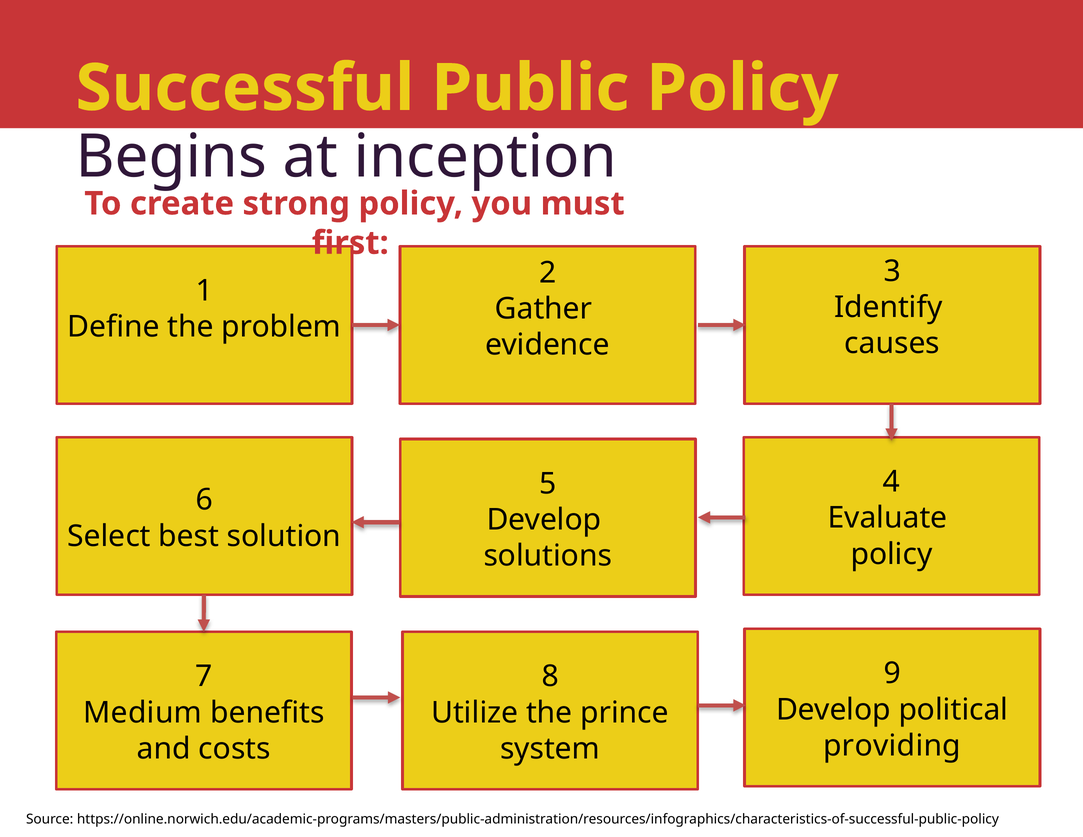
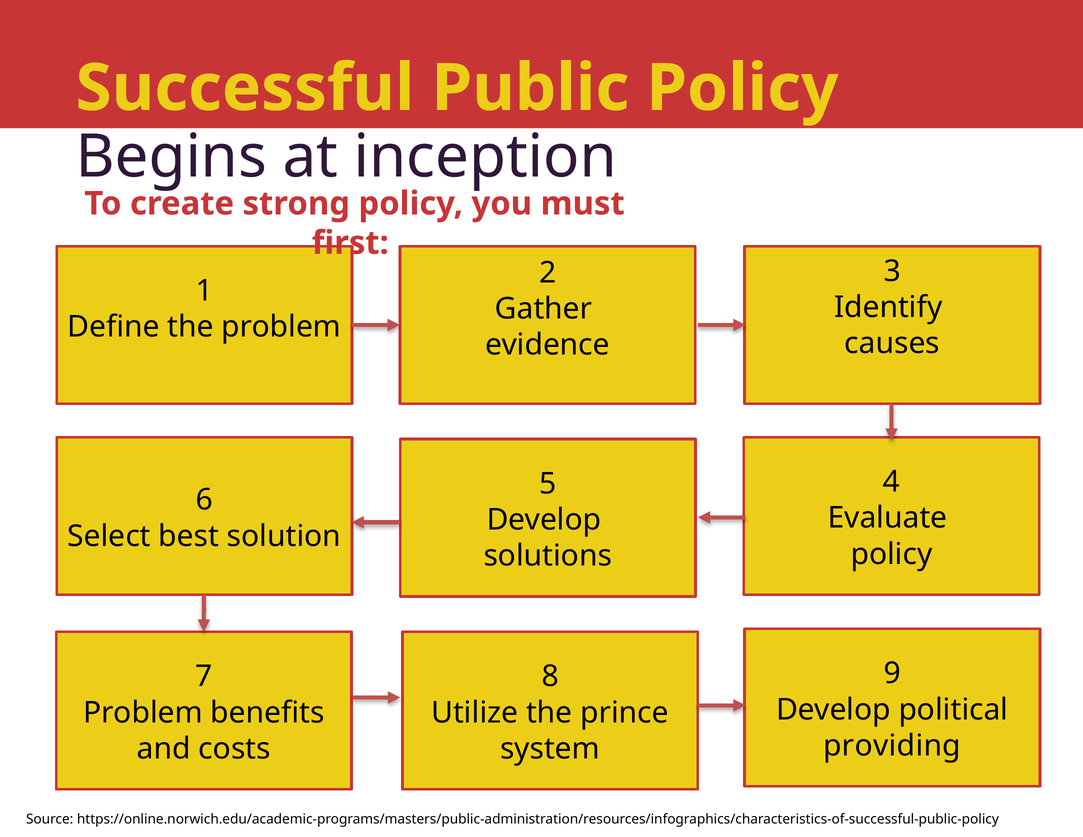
Medium: Medium -> Problem (143, 713)
